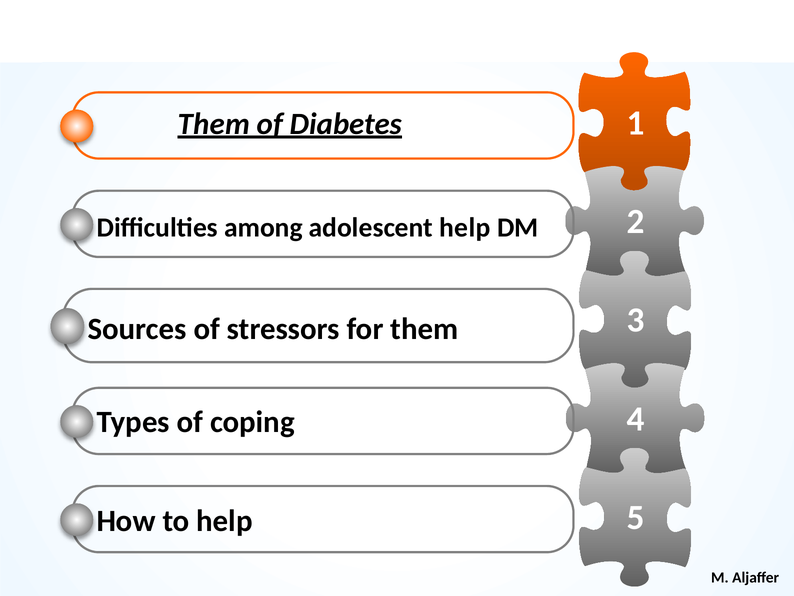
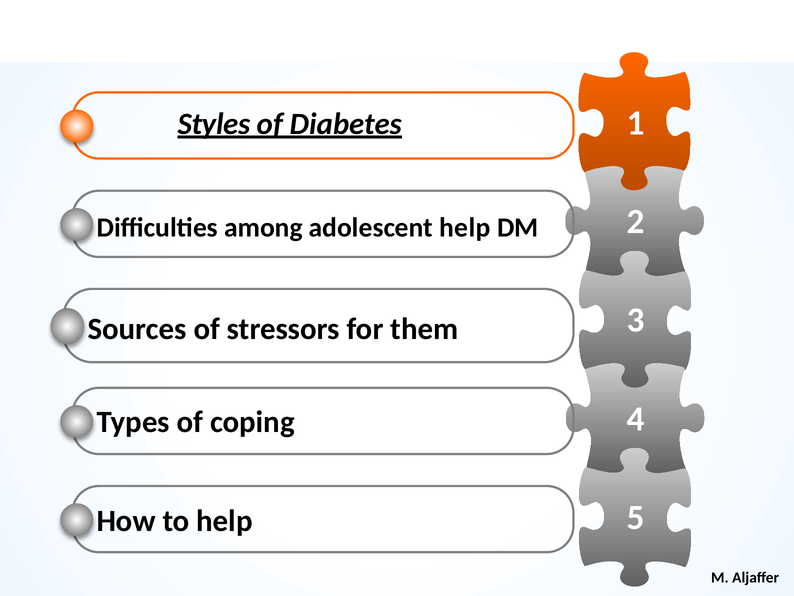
Them: Them -> Styles (214, 124)
